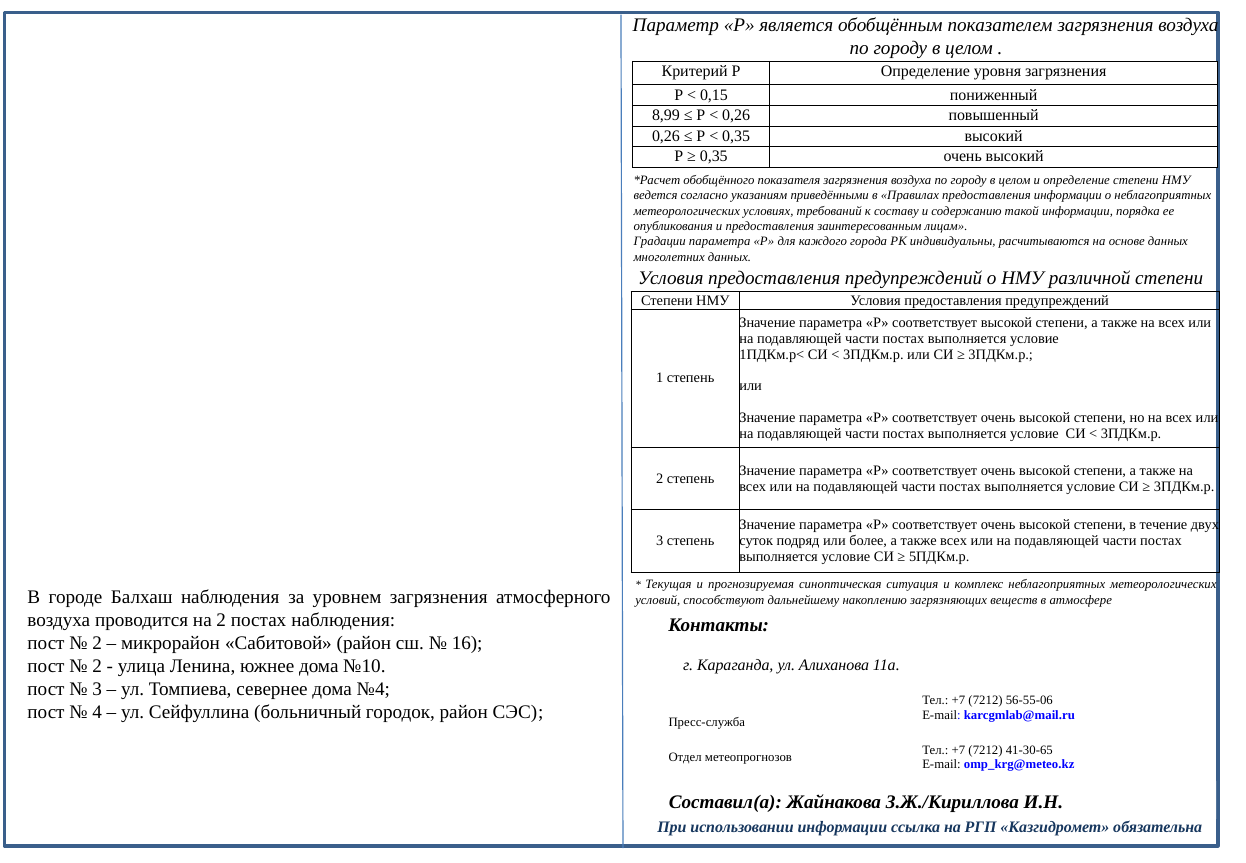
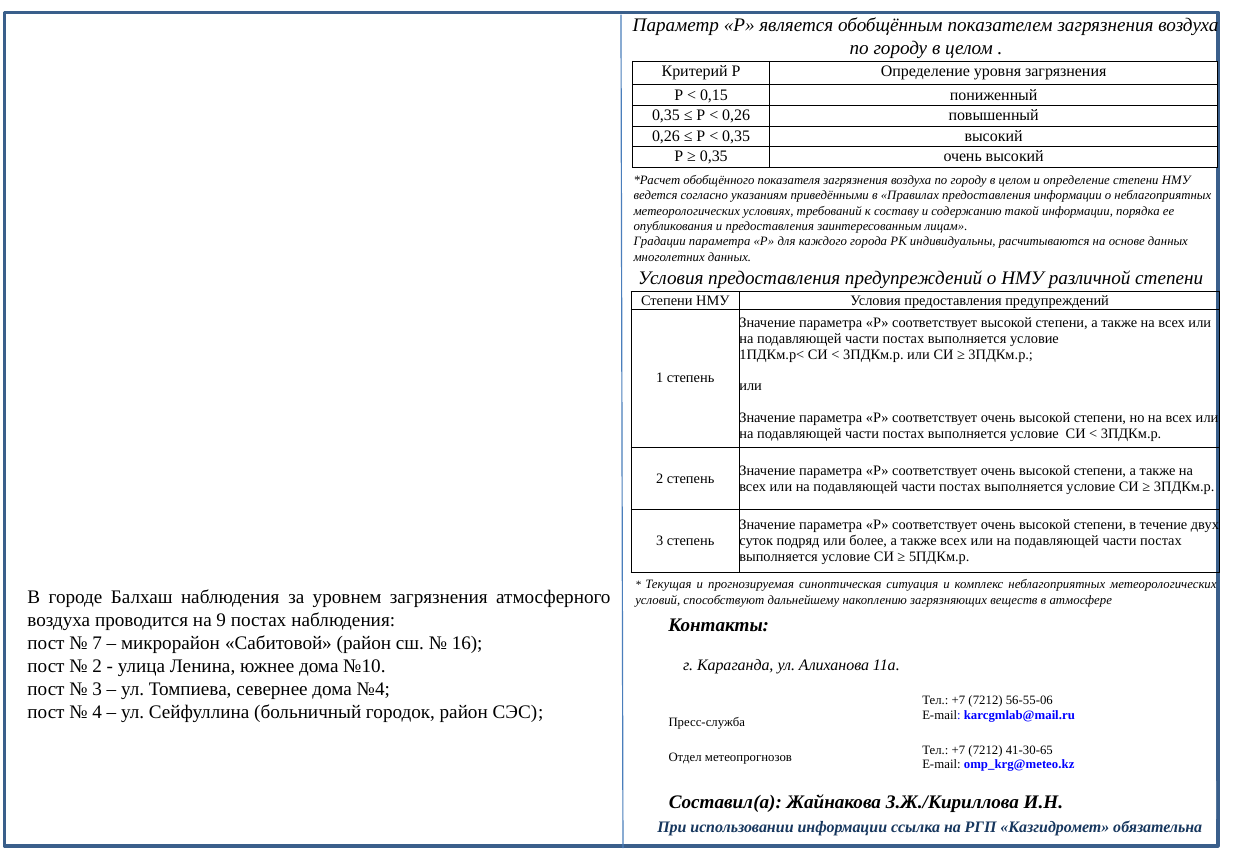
8,99: 8,99 -> 0,35 (666, 115)
на 2: 2 -> 9 (221, 619)
2: 2 -> 7 (97, 642)
